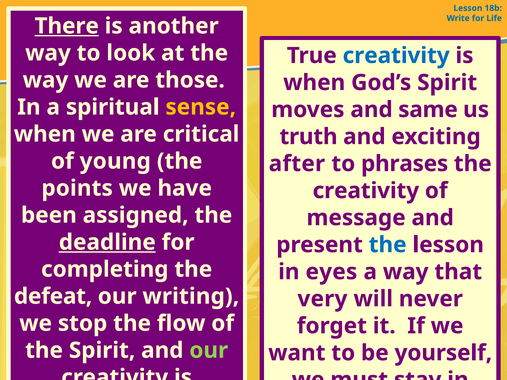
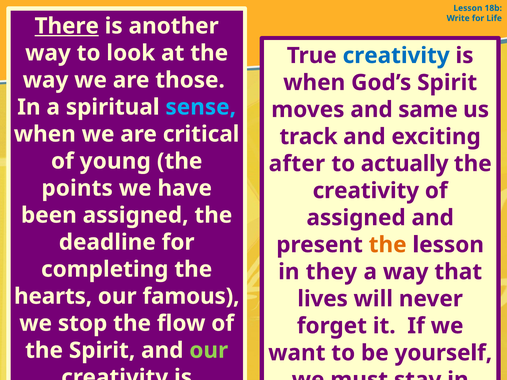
sense colour: yellow -> light blue (201, 107)
truth: truth -> track (309, 137)
phrases: phrases -> actually (405, 164)
message: message -> assigned (356, 218)
deadline underline: present -> none (107, 242)
the colour: blue -> orange (388, 245)
eyes: eyes -> they (331, 272)
defeat: defeat -> hearts (53, 297)
writing: writing -> famous (191, 297)
very: very -> lives (323, 299)
